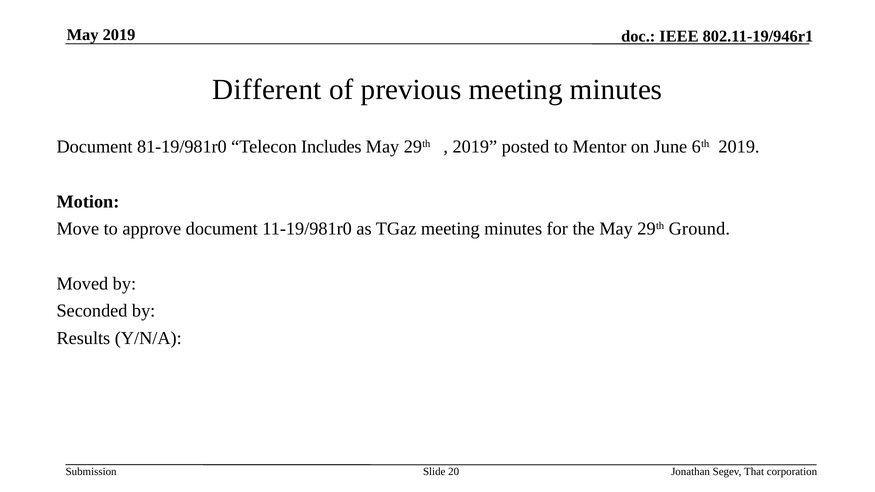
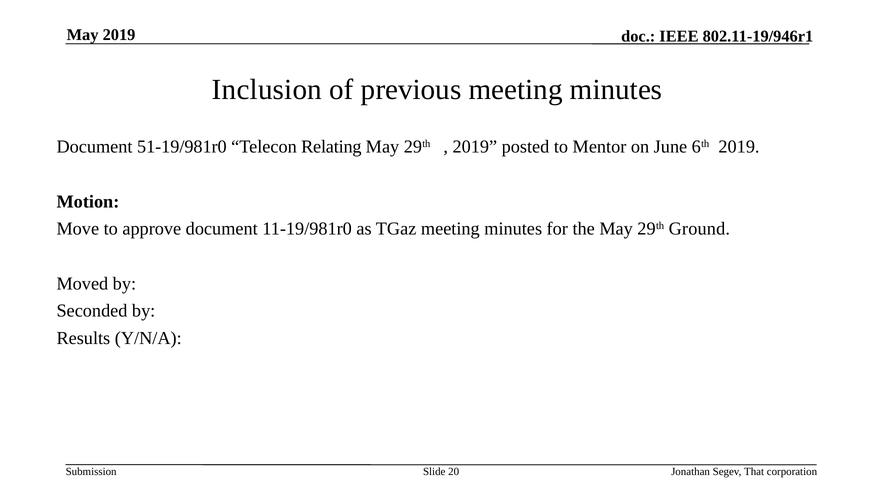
Different: Different -> Inclusion (267, 89)
81-19/981r0: 81-19/981r0 -> 51-19/981r0 (182, 147)
Includes: Includes -> Relating (331, 147)
